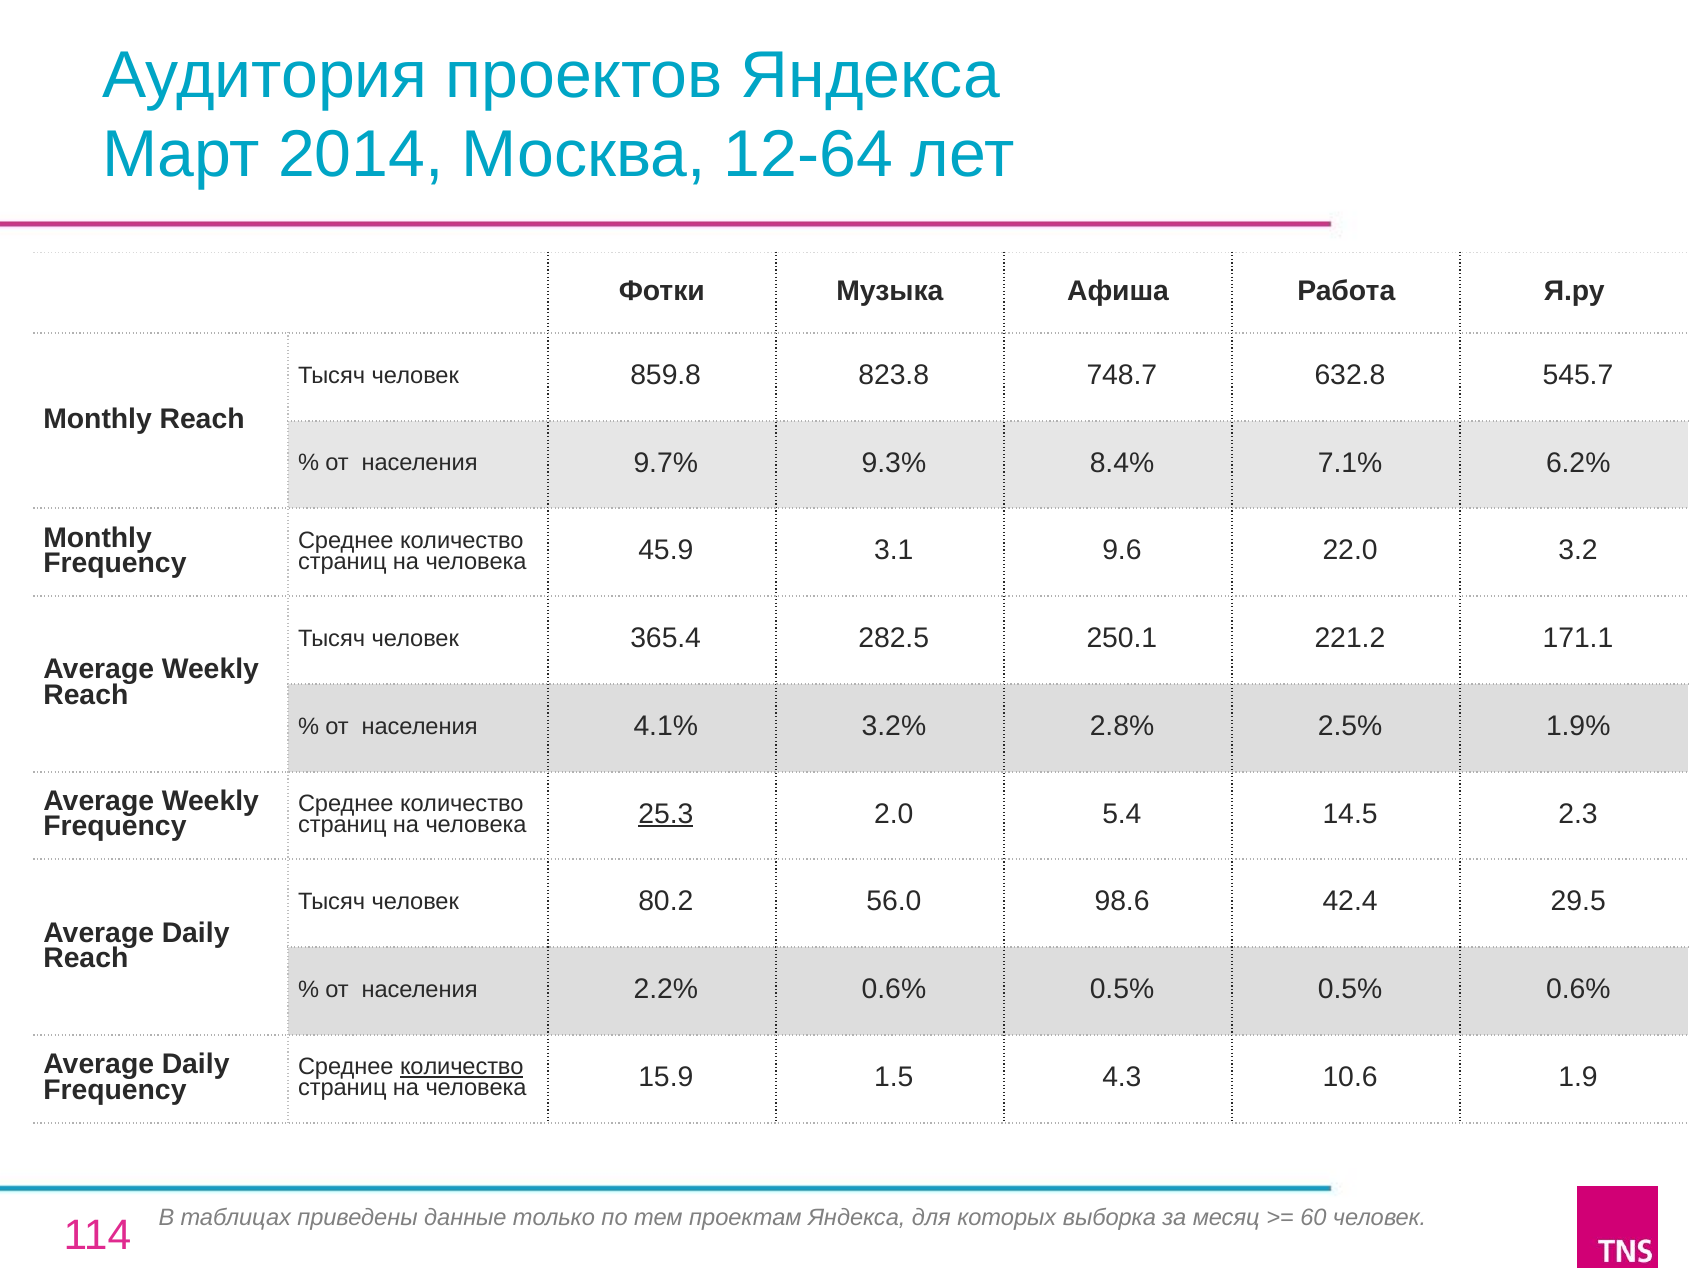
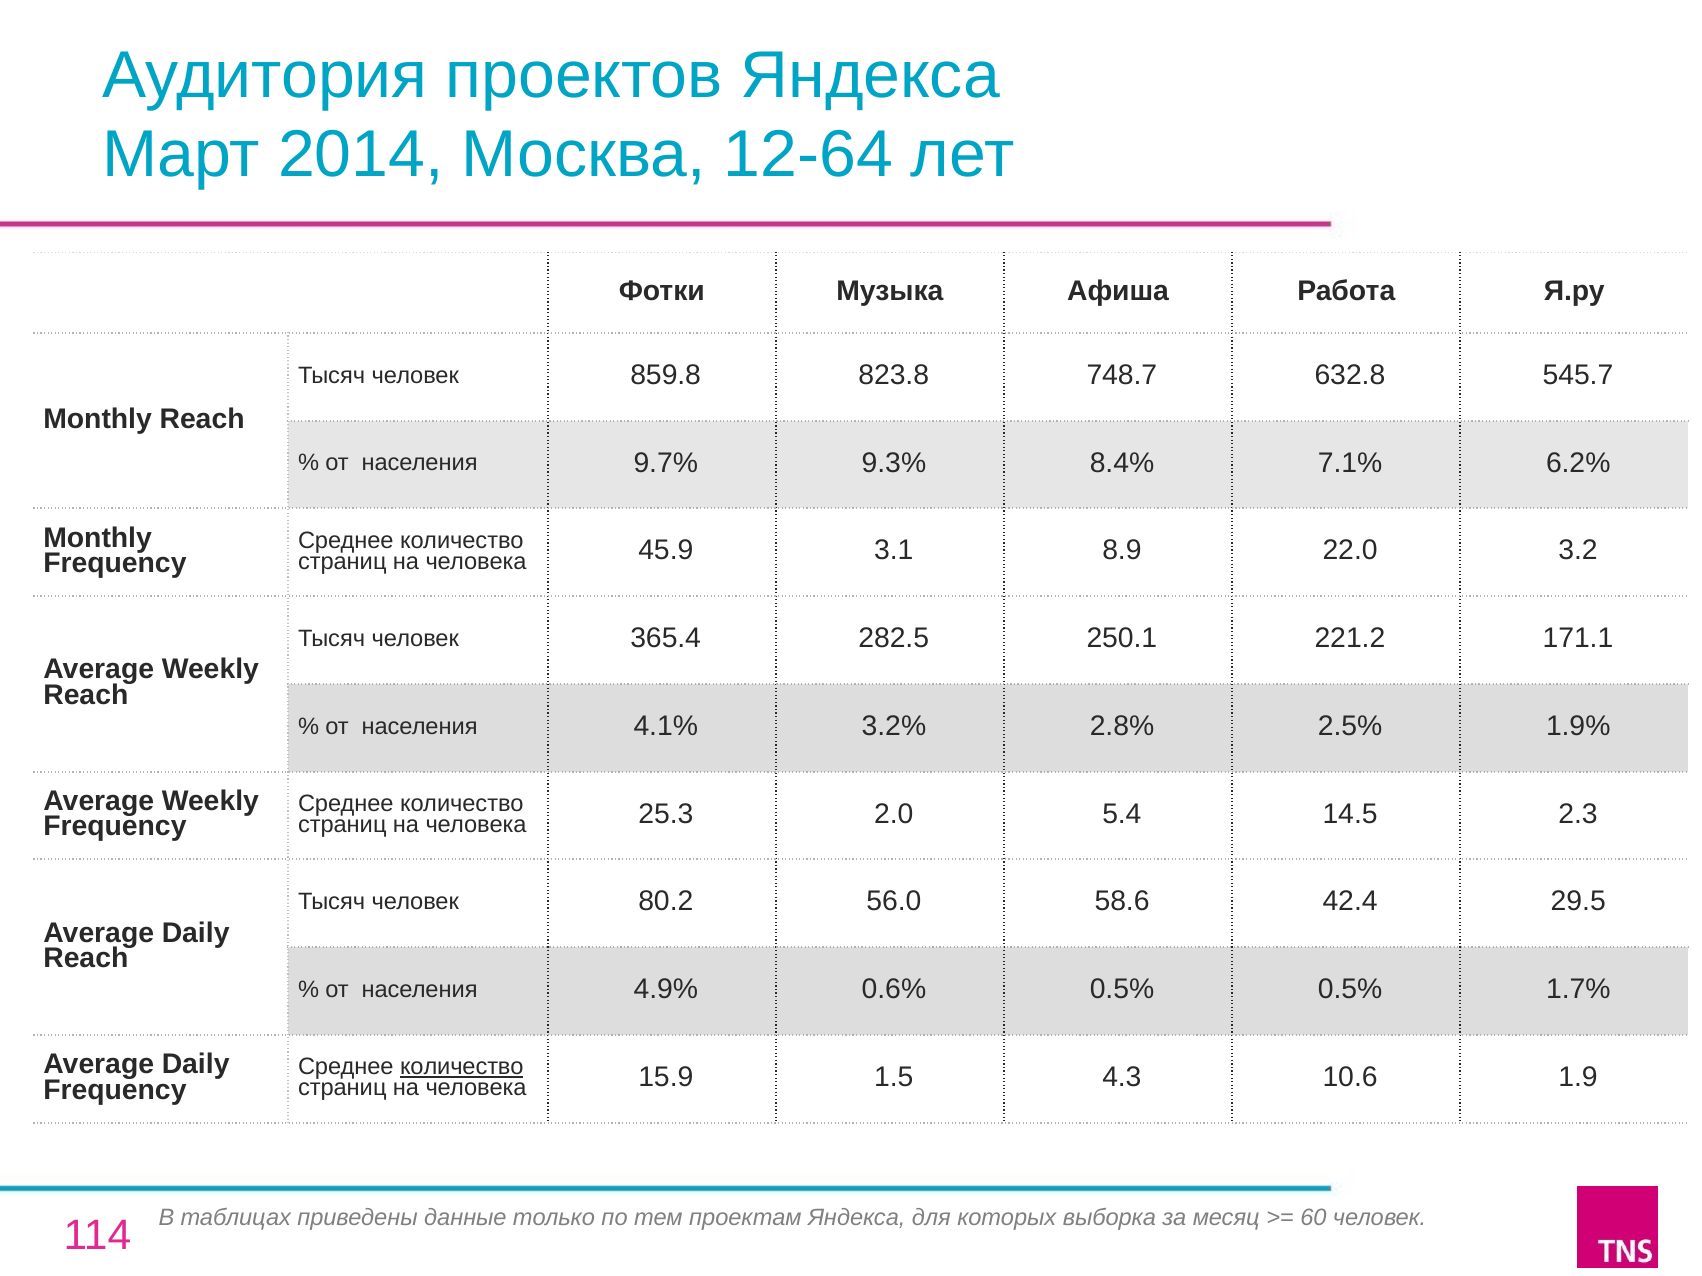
9.6: 9.6 -> 8.9 (1122, 551)
25.3 underline: present -> none (666, 814)
98.6: 98.6 -> 58.6 (1122, 902)
2.2%: 2.2% -> 4.9% (666, 990)
0.5% 0.6%: 0.6% -> 1.7% (1578, 990)
